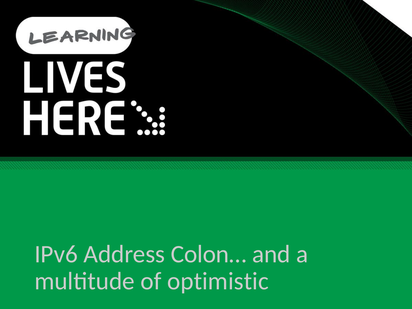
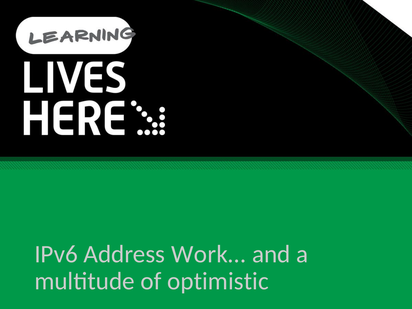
Colon…: Colon… -> Work… (208, 254)
